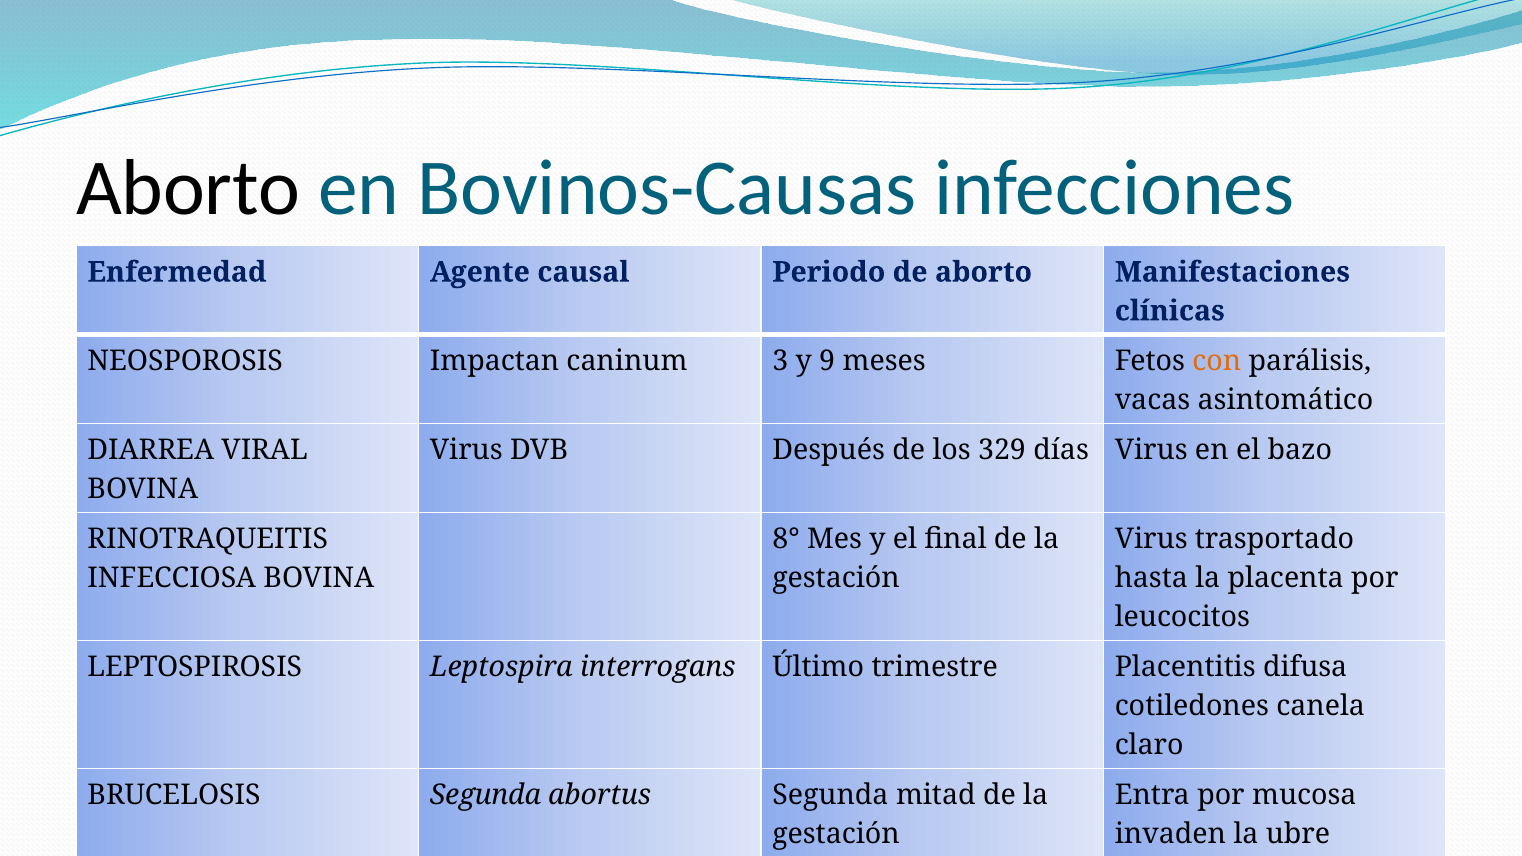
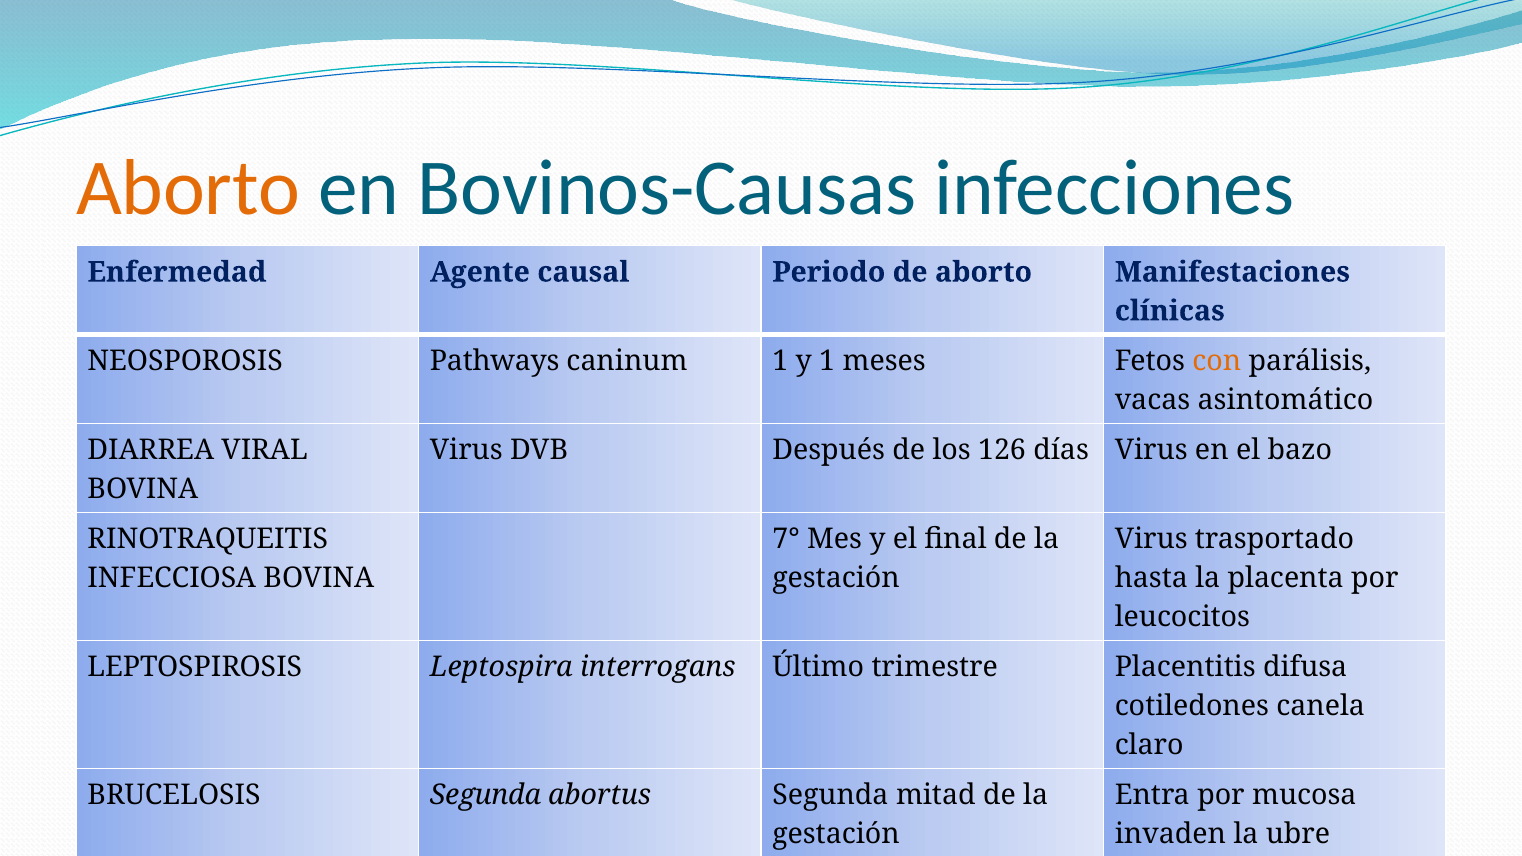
Aborto colour: black -> orange (188, 189)
Impactan: Impactan -> Pathways (495, 361)
caninum 3: 3 -> 1 (780, 361)
y 9: 9 -> 1 (827, 361)
329: 329 -> 126 (1002, 450)
8°: 8° -> 7° (786, 540)
